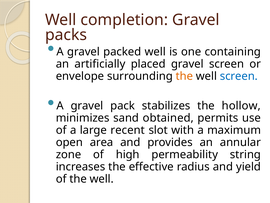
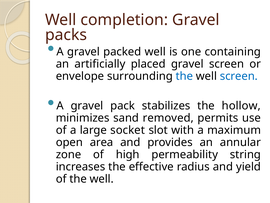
the colour: orange -> blue (184, 76)
obtained: obtained -> removed (168, 118)
recent: recent -> socket (128, 130)
